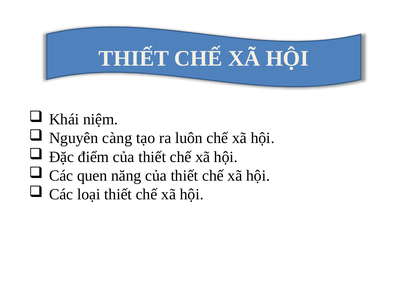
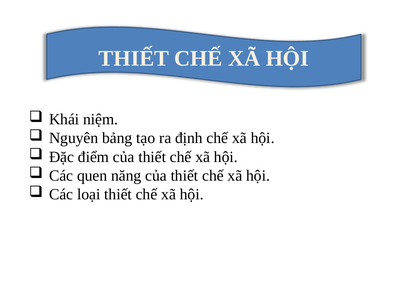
càng: càng -> bảng (117, 138)
luôn: luôn -> định (189, 138)
